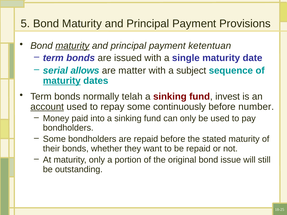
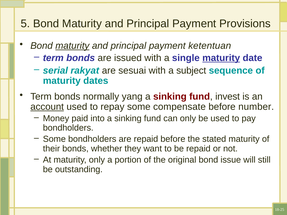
maturity underline: none -> present (221, 58)
allows: allows -> rakyat (85, 71)
matter: matter -> sesuai (132, 71)
maturity underline: present -> none (62, 81)
telah: telah -> yang (132, 97)
continuously: continuously -> compensate (179, 107)
